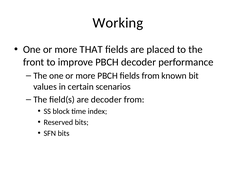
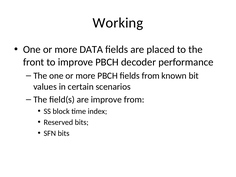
THAT: THAT -> DATA (91, 50)
are decoder: decoder -> improve (106, 100)
